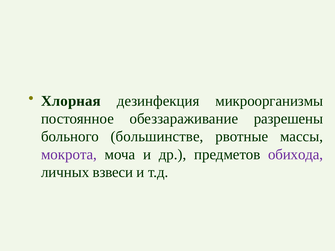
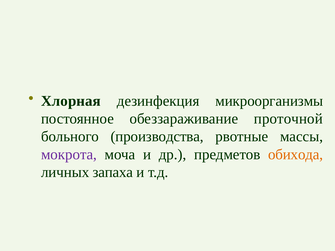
разрешены: разрешены -> проточной (288, 119)
большинстве: большинстве -> производства (157, 137)
обихода colour: purple -> orange (296, 155)
взвеси: взвеси -> запаха (113, 172)
